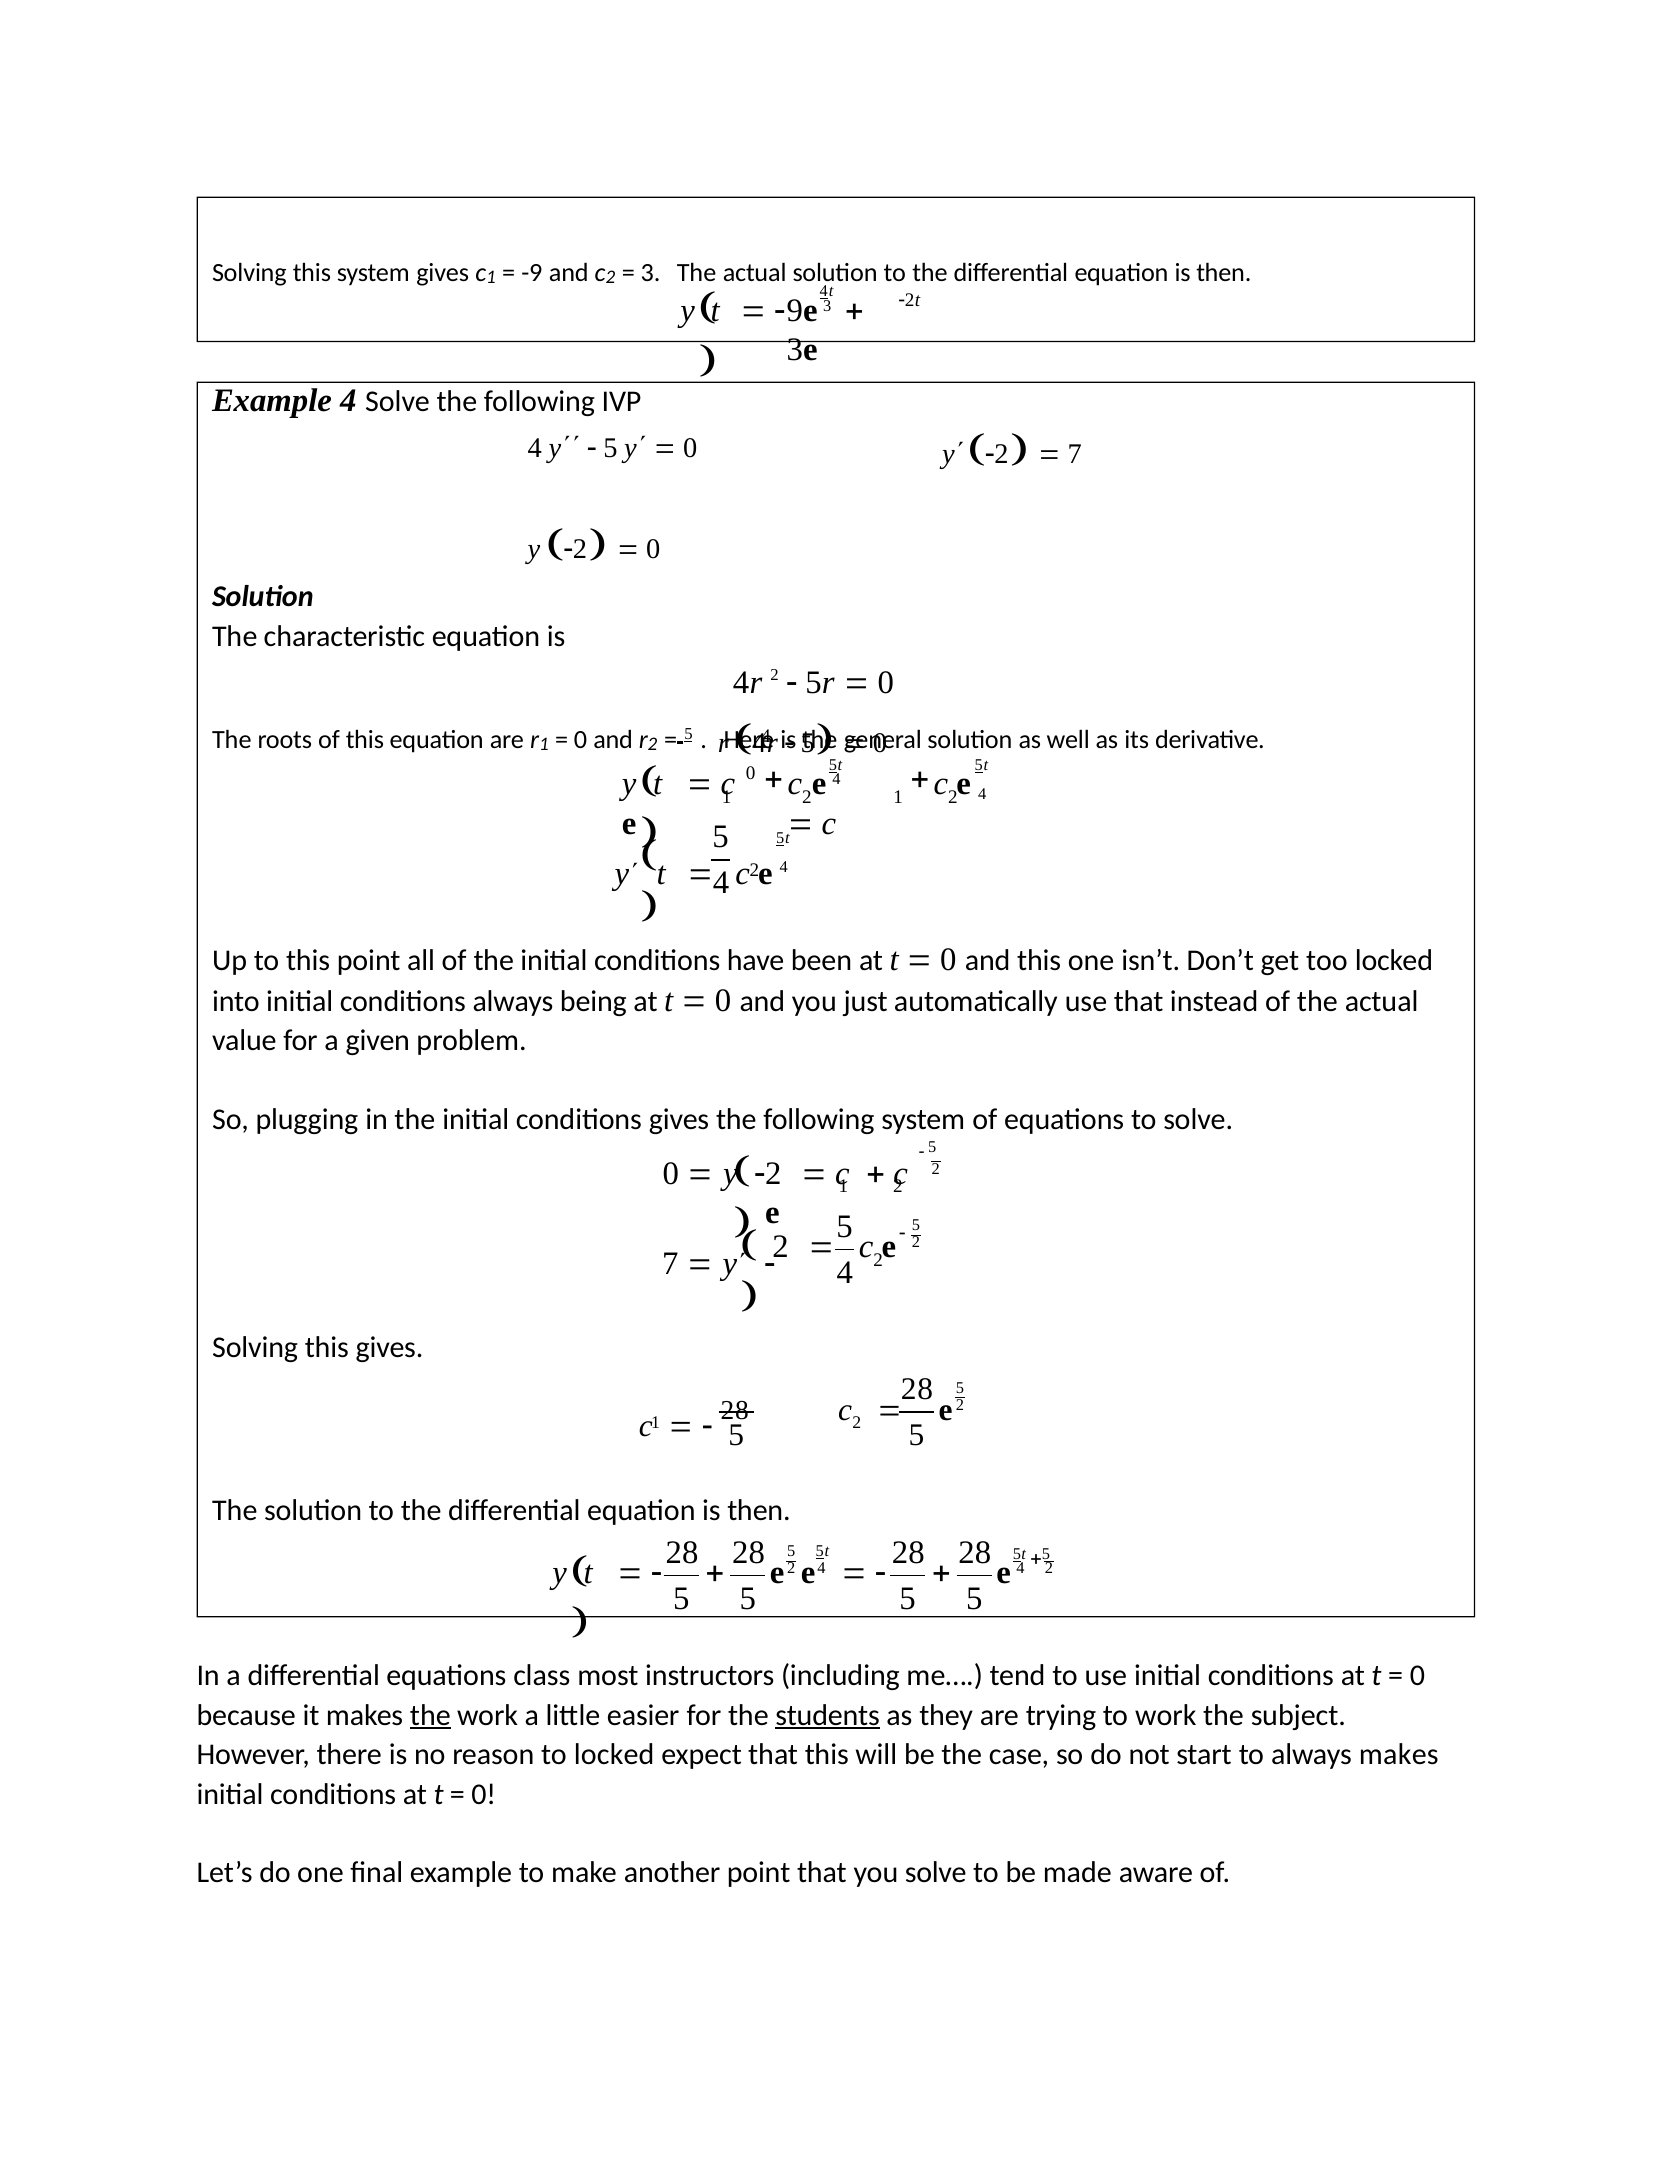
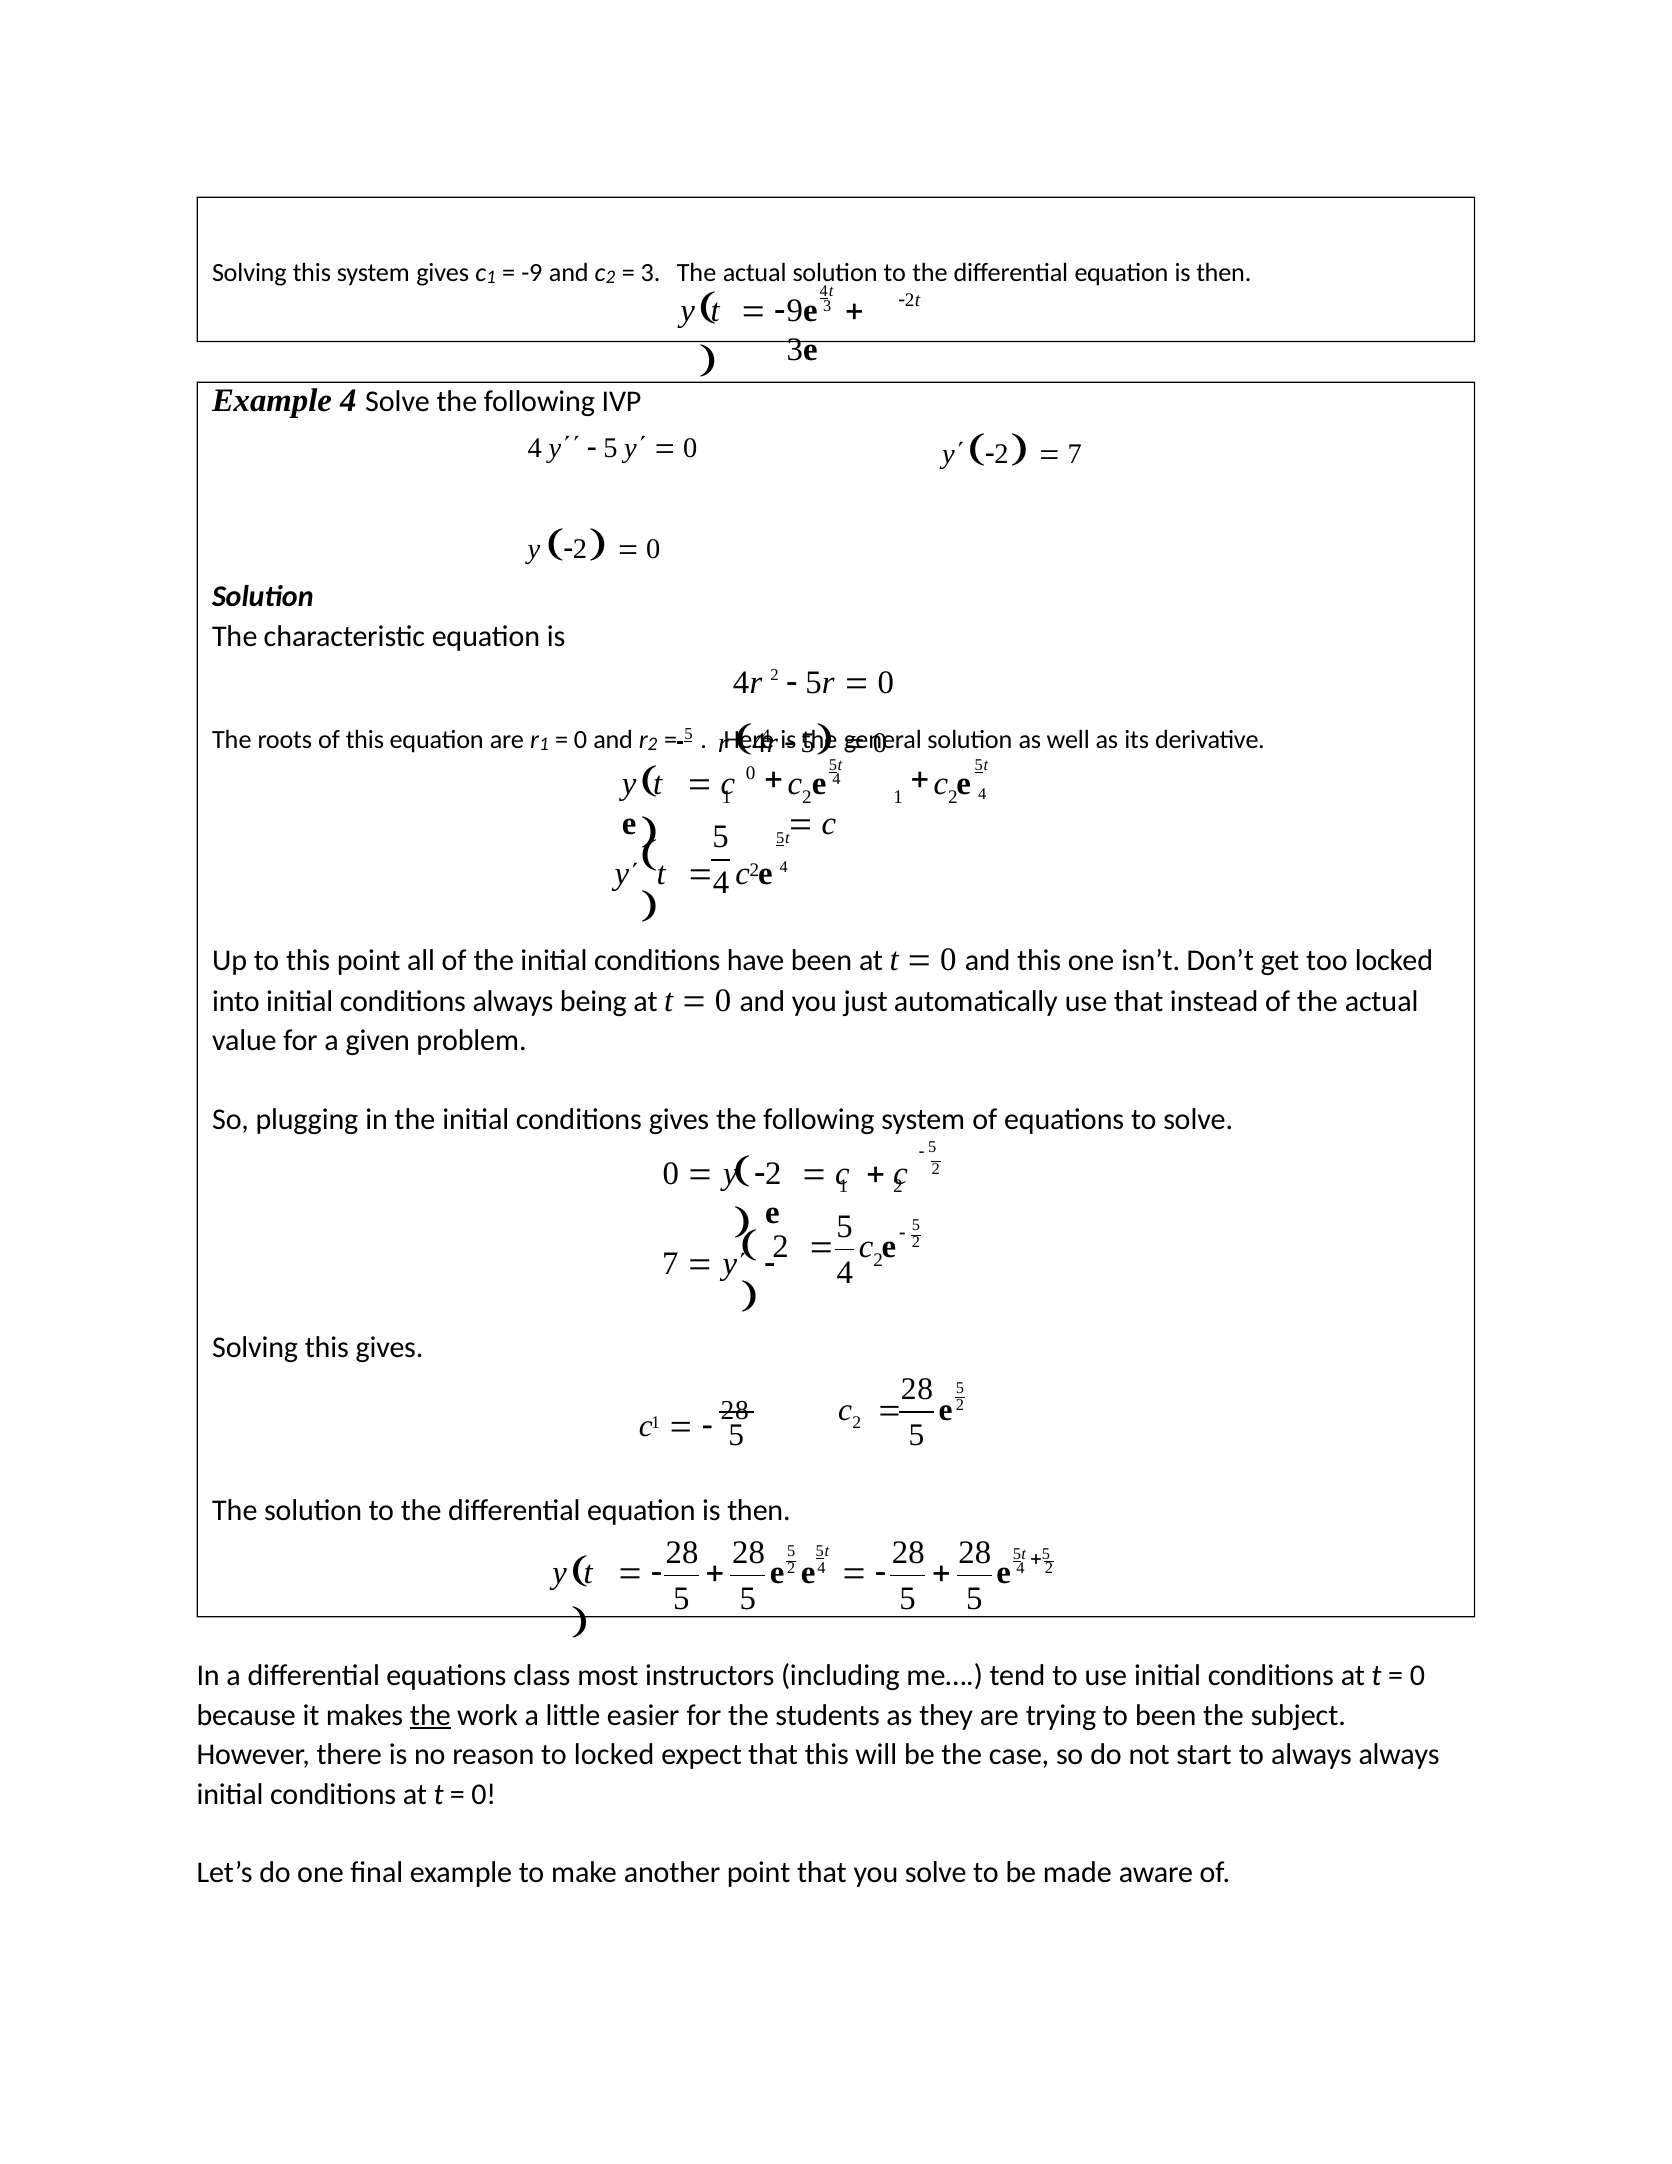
students underline: present -> none (828, 1715)
to work: work -> been (1166, 1715)
always makes: makes -> always (1399, 1755)
